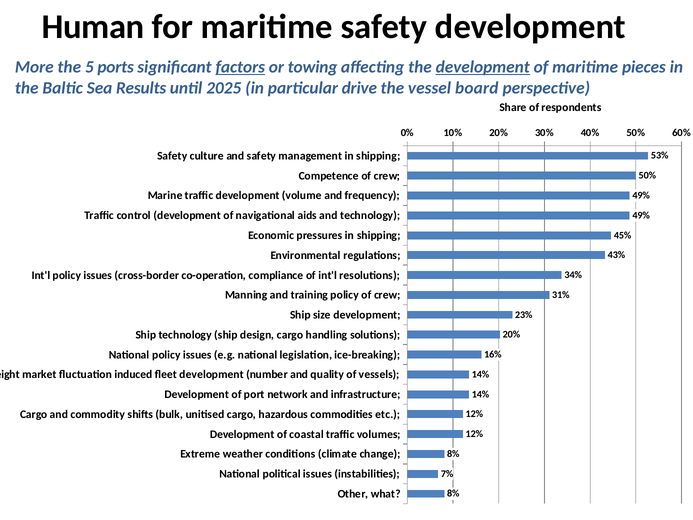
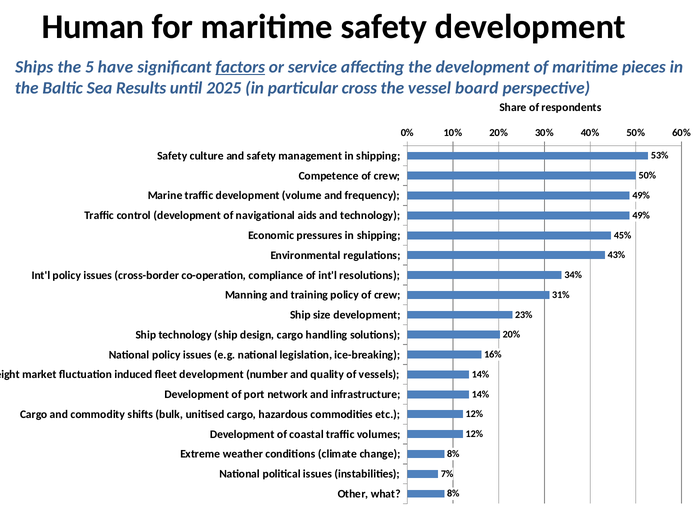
More: More -> Ships (34, 67)
ports: ports -> have (115, 67)
towing: towing -> service (313, 67)
development underline: present -> none (483, 67)
drive: drive -> cross (359, 88)
